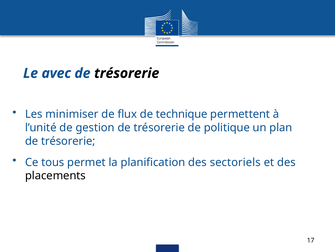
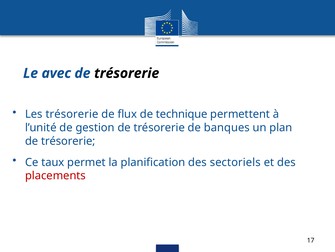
Les minimiser: minimiser -> trésorerie (72, 114)
politique: politique -> banques (227, 127)
tous: tous -> taux (53, 162)
placements colour: black -> red (55, 175)
